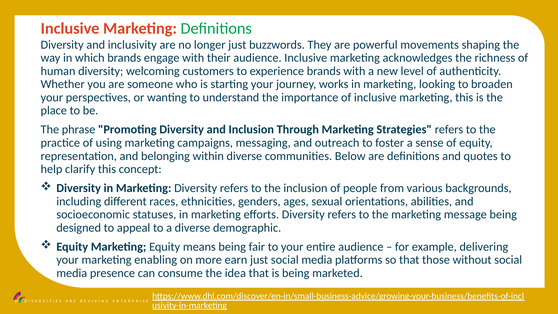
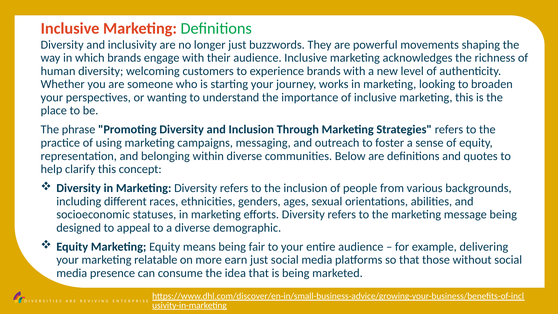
enabling: enabling -> relatable (156, 260)
